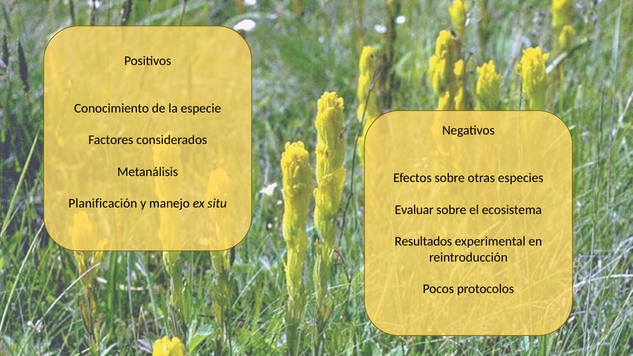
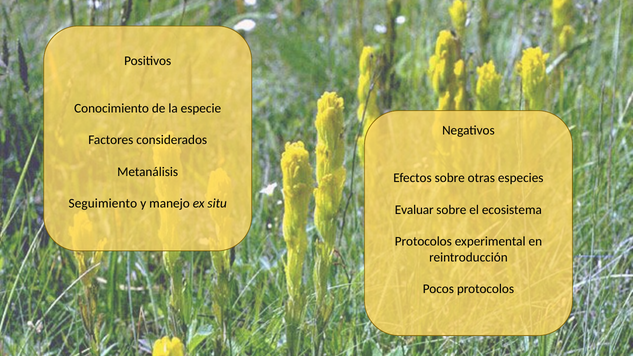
Planificación: Planificación -> Seguimiento (103, 203)
Resultados: Resultados -> Protocolos (423, 241)
